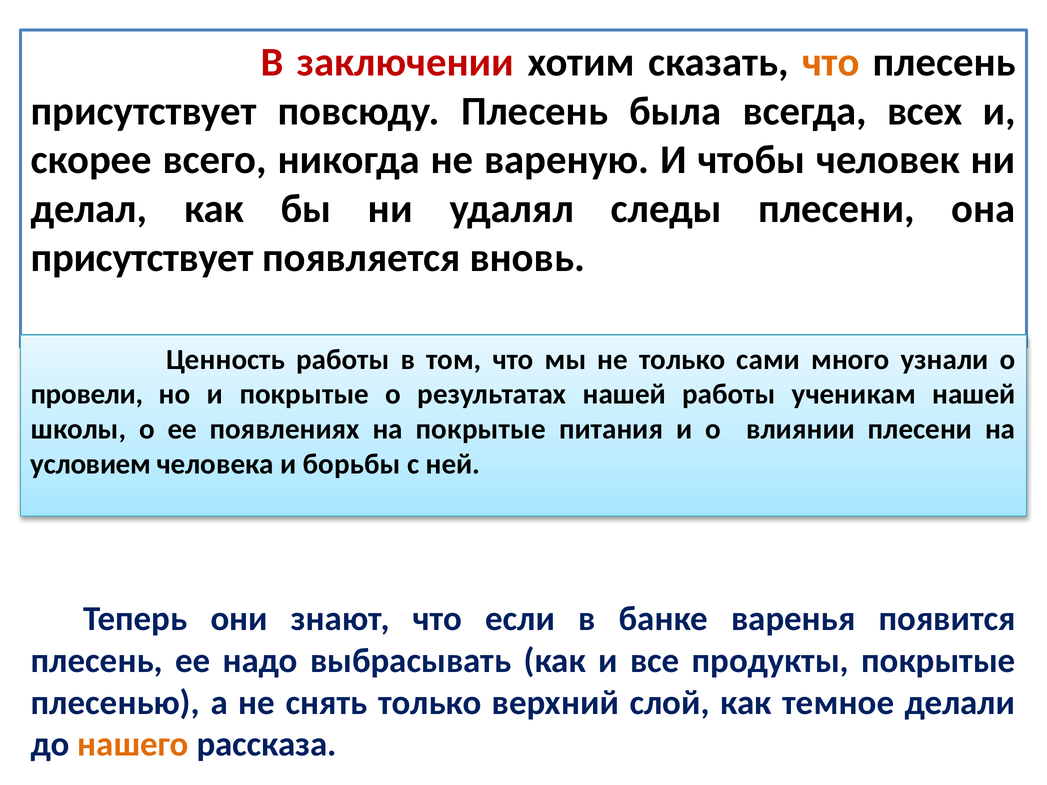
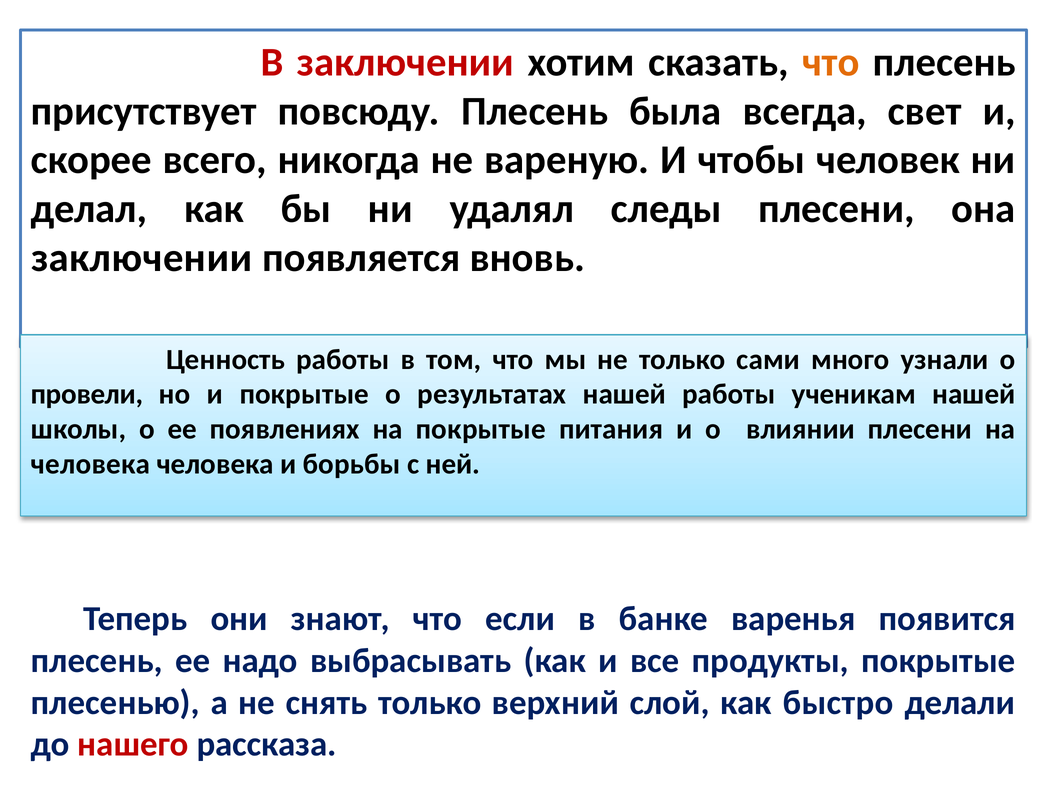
всех: всех -> свет (925, 111)
присутствует: присутствует -> заключении (142, 258)
условием: условием -> человека (90, 464)
темное: темное -> быстро (838, 703)
нашего colour: orange -> red (133, 745)
